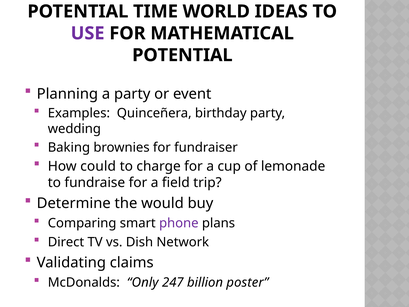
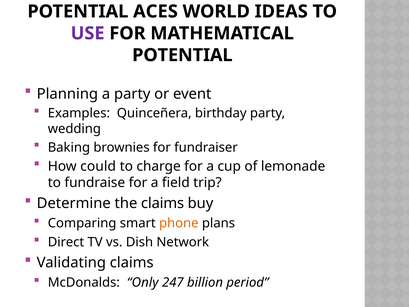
TIME: TIME -> ACES (155, 11)
the would: would -> claims (163, 203)
phone colour: purple -> orange (179, 223)
poster: poster -> period (247, 282)
